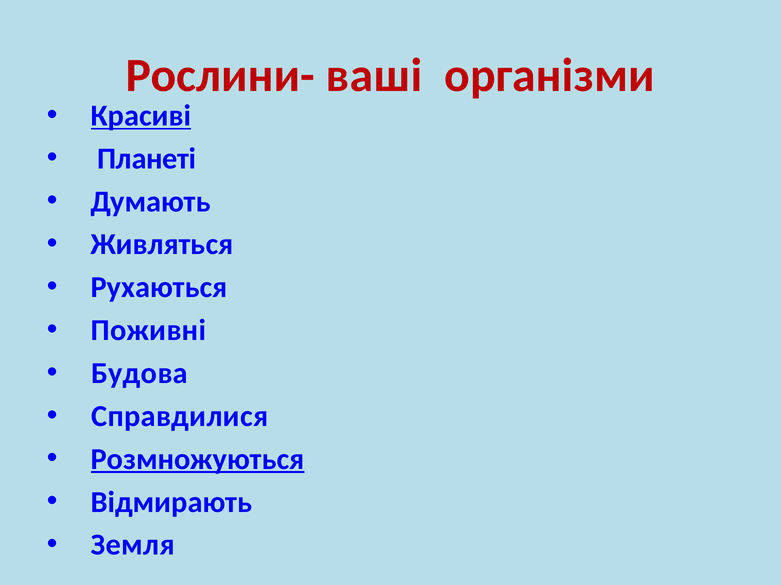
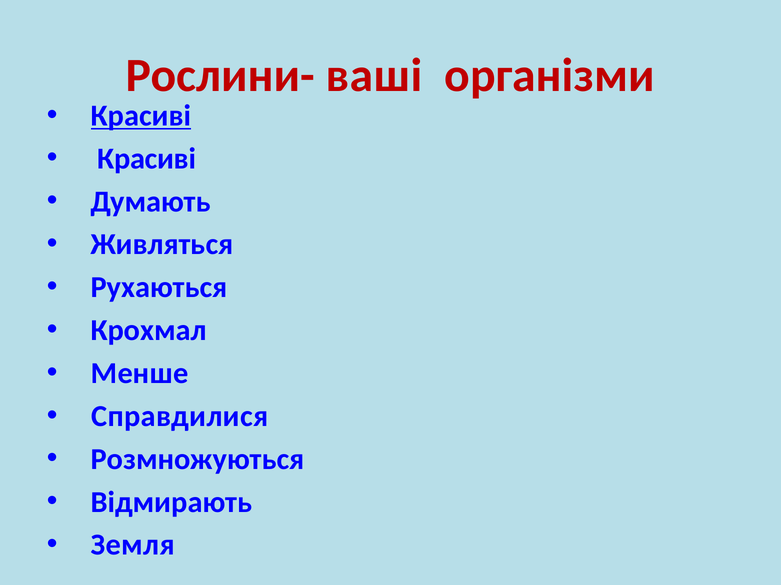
Планеті: Планеті -> Красиві (147, 159)
Поживні: Поживні -> Крохмал (149, 331)
Будова: Будова -> Менше (140, 374)
Розмножуються underline: present -> none (198, 460)
